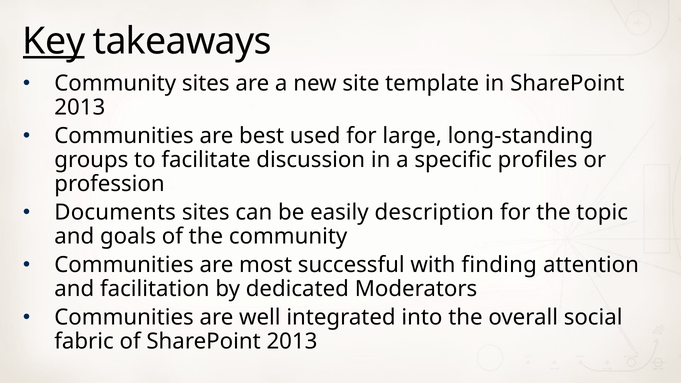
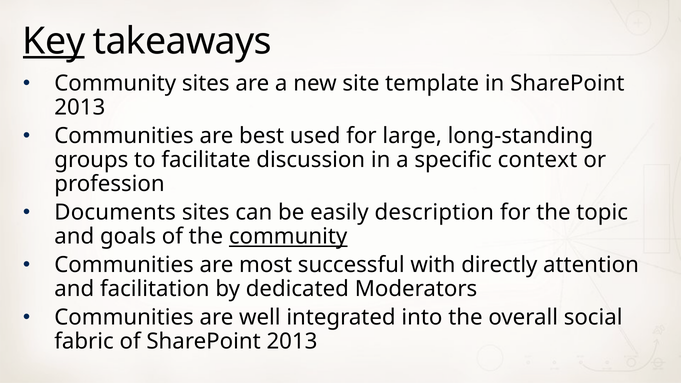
profiles: profiles -> context (538, 160)
community underline: none -> present (288, 237)
finding: finding -> directly (499, 265)
